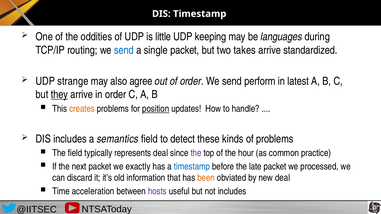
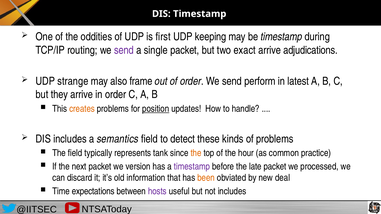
little: little -> first (163, 37)
be languages: languages -> timestamp (281, 37)
send colour: blue -> purple (124, 50)
takes: takes -> exact (245, 50)
standardized: standardized -> adjudications (310, 50)
agree: agree -> frame (141, 81)
they underline: present -> none (59, 95)
represents deal: deal -> tank (161, 153)
the colour: purple -> orange (196, 153)
exactly: exactly -> version (138, 167)
timestamp colour: blue -> purple (192, 167)
acceleration: acceleration -> expectations (93, 191)
